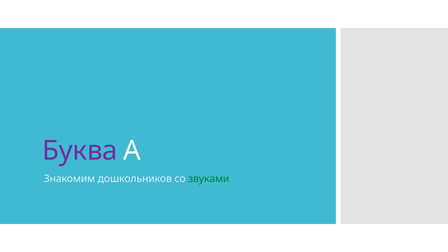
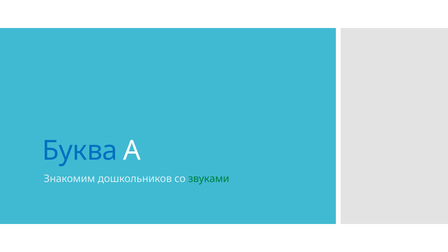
Буква colour: purple -> blue (80, 151)
